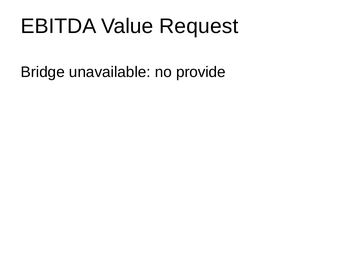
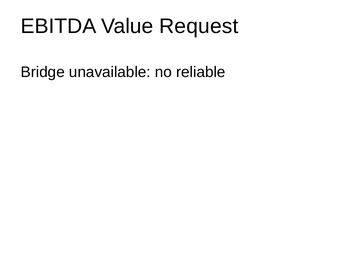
provide: provide -> reliable (201, 72)
